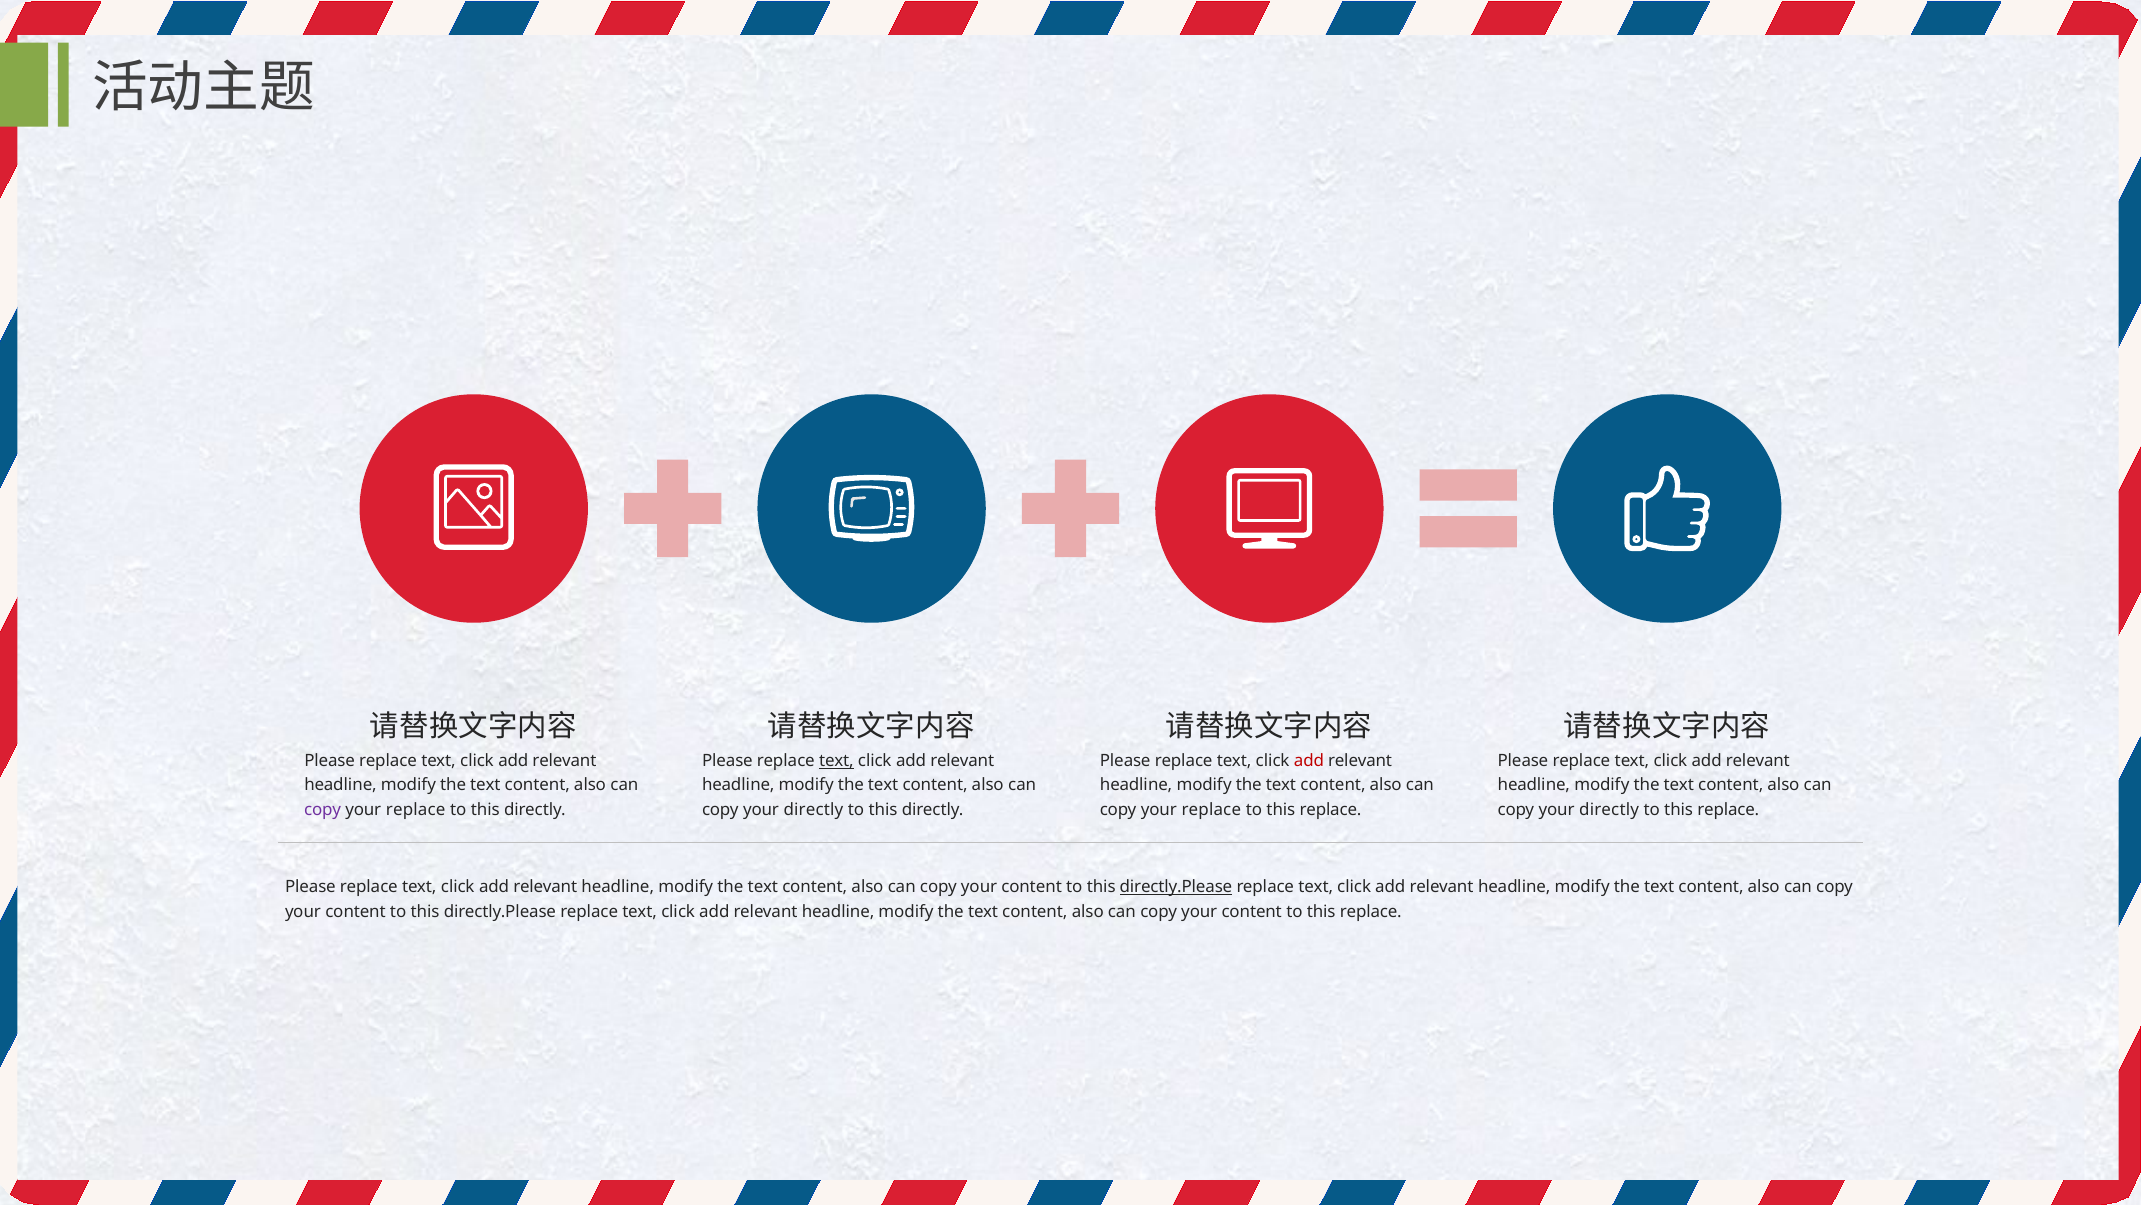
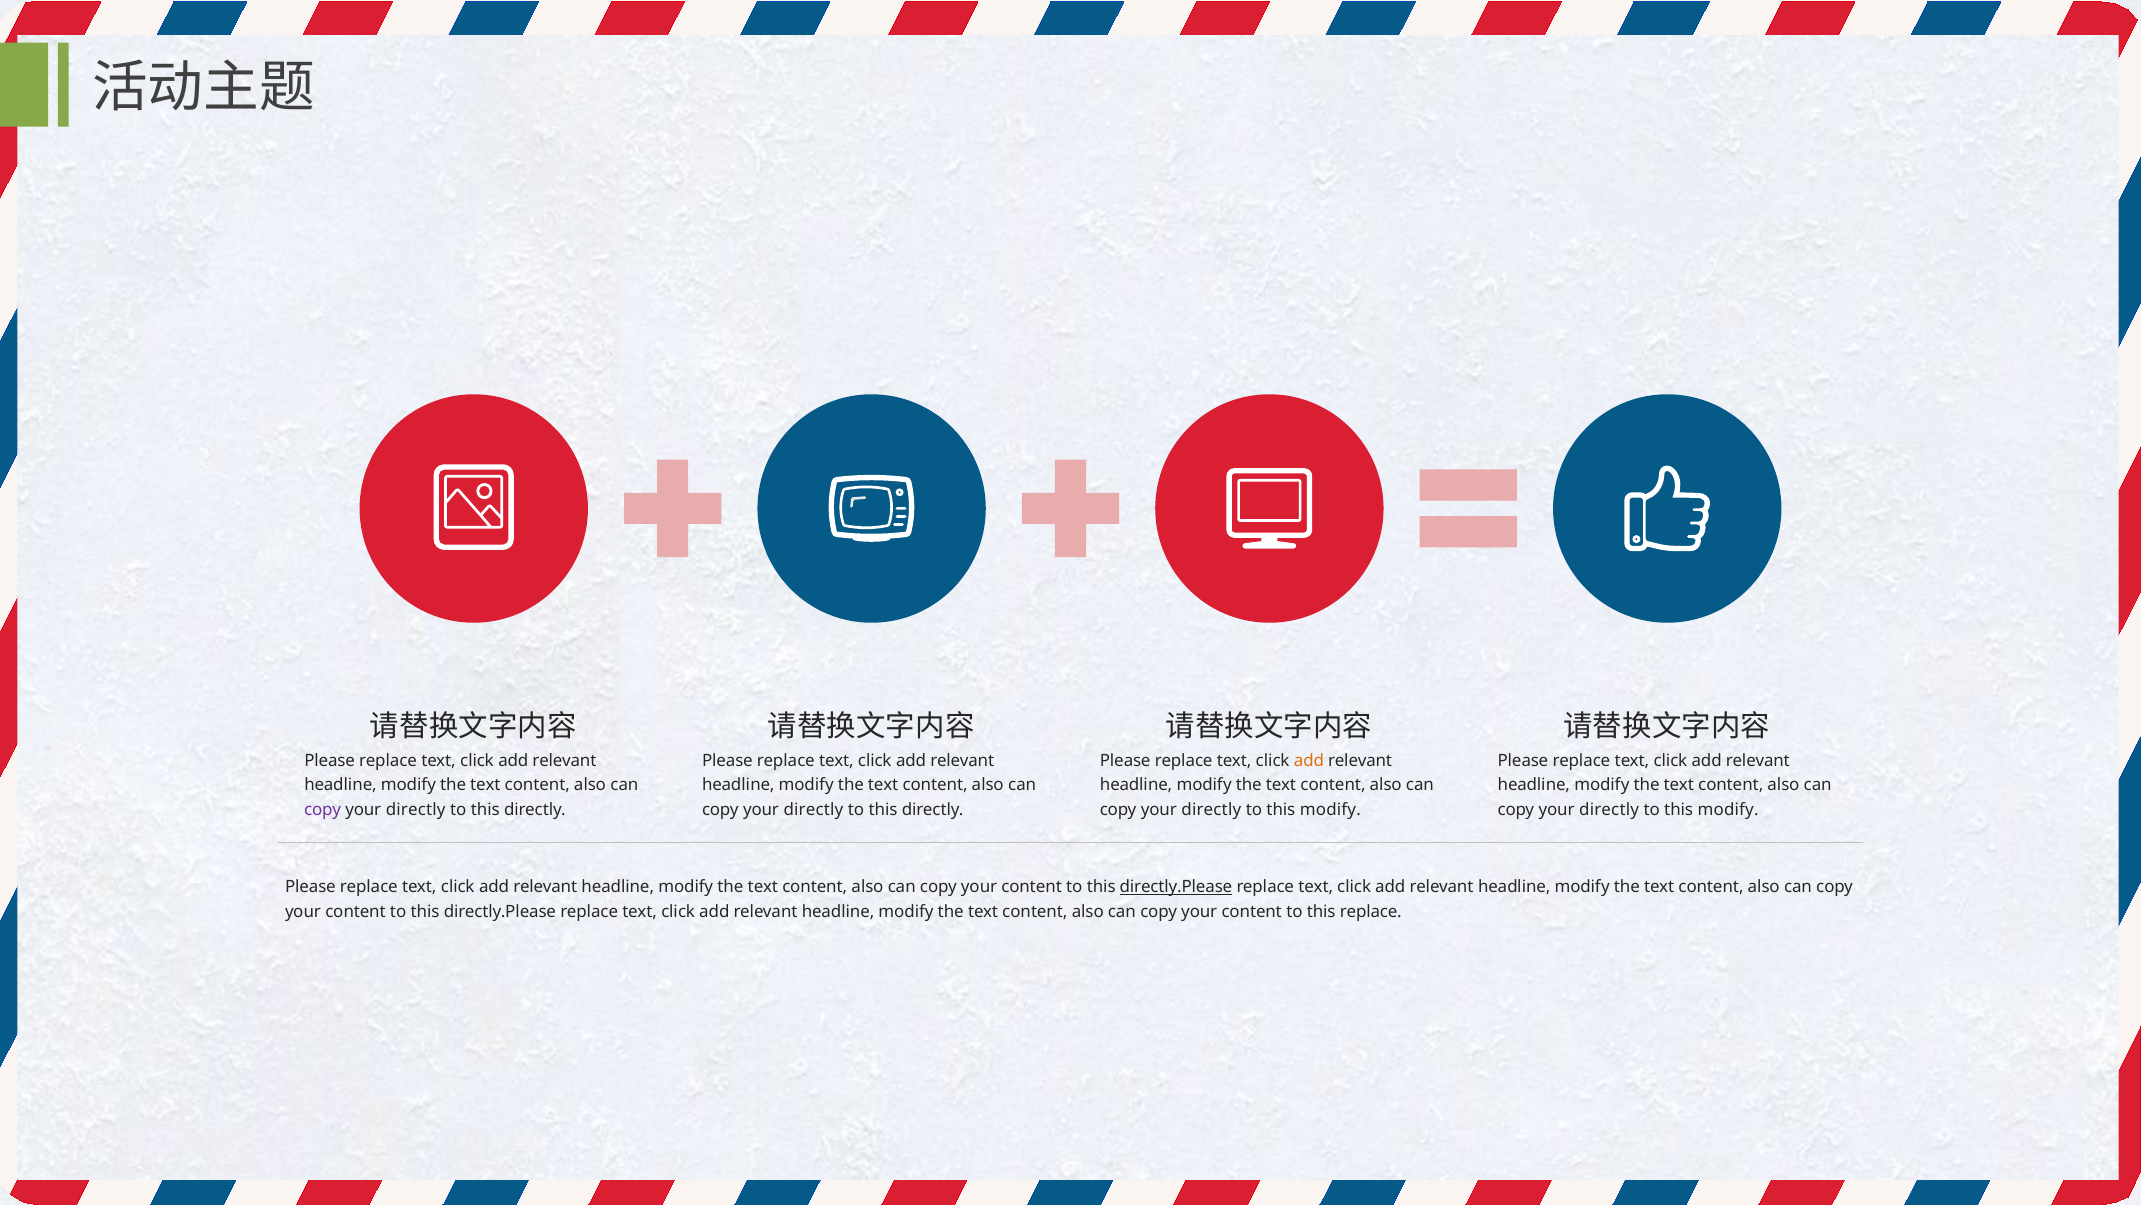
text underline: present -> none (836, 760)
add colour: red -> orange (1309, 760)
replace: replace -> directly (416, 809)
replace: replace -> directly (1211, 809)
replace: replace -> modify (1330, 809)
replace: replace -> modify (1728, 809)
